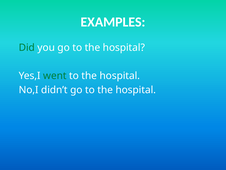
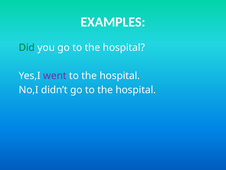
went colour: green -> purple (55, 76)
